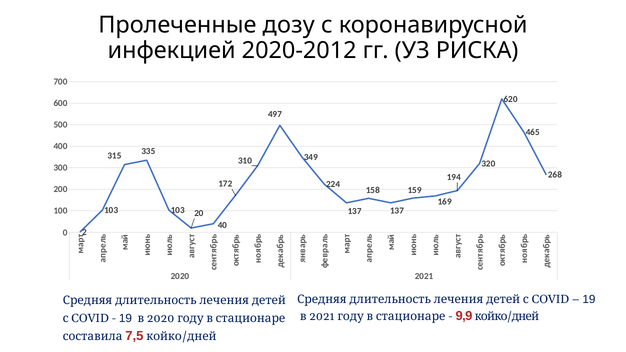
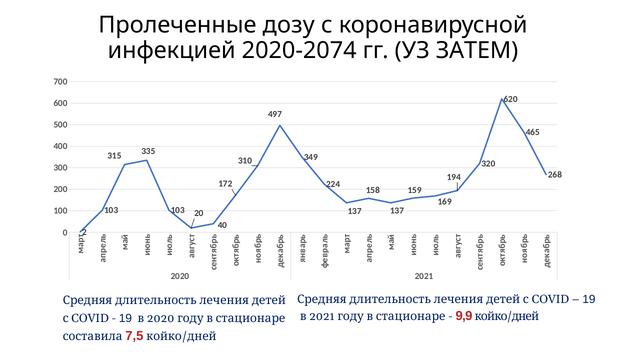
2020-2012: 2020-2012 -> 2020-2074 (299, 50)
РИСКА: РИСКА -> ЗАТЕМ (477, 50)
